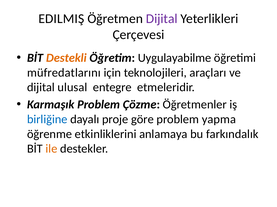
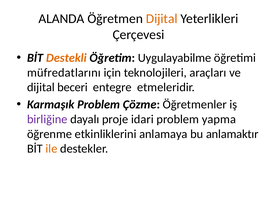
EDILMIŞ: EDILMIŞ -> ALANDA (61, 19)
Dijital colour: purple -> orange (162, 19)
ulusal: ulusal -> beceri (73, 88)
birliğine colour: blue -> purple (47, 120)
göre: göre -> idari (142, 120)
farkındalık: farkındalık -> anlamaktır (232, 134)
